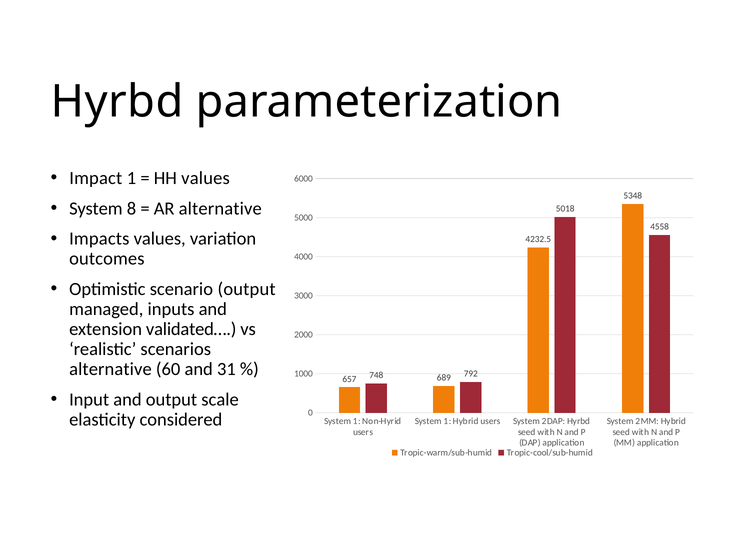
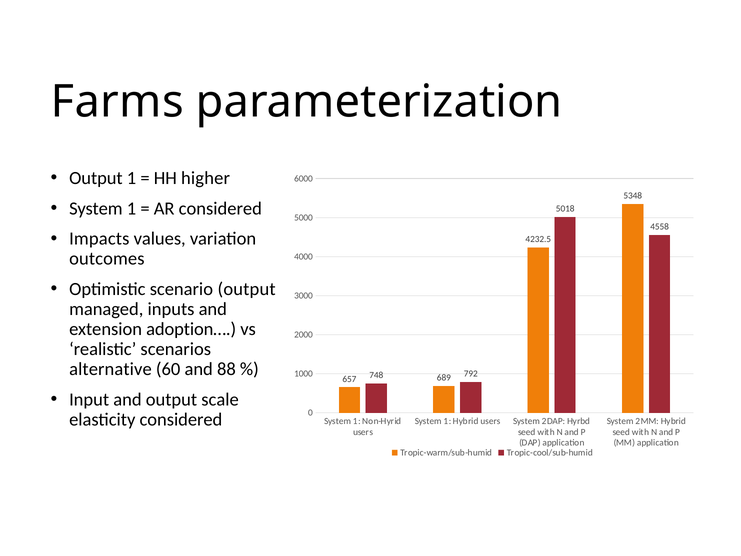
Hyrbd: Hyrbd -> Farms (117, 102)
Impact: Impact -> Output (96, 178)
HH values: values -> higher (206, 178)
8: 8 -> 1 (132, 208)
AR alternative: alternative -> considered (220, 208)
validated…: validated… -> adoption… (191, 329)
31: 31 -> 88 (226, 369)
